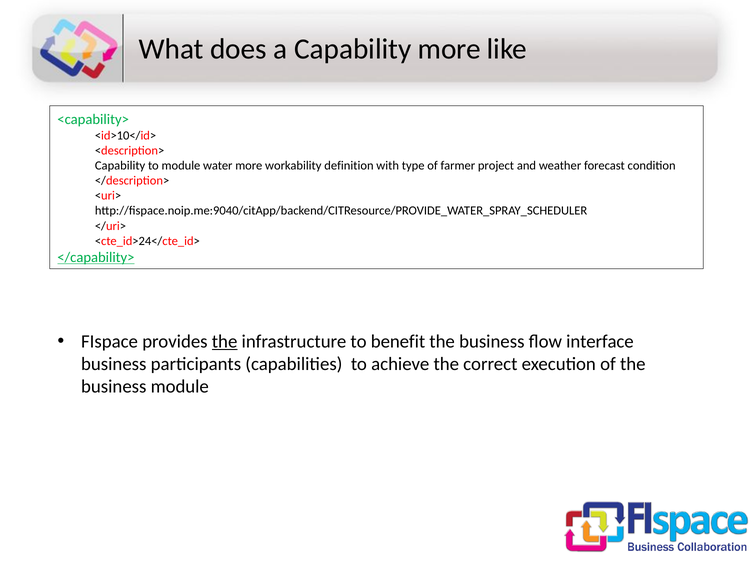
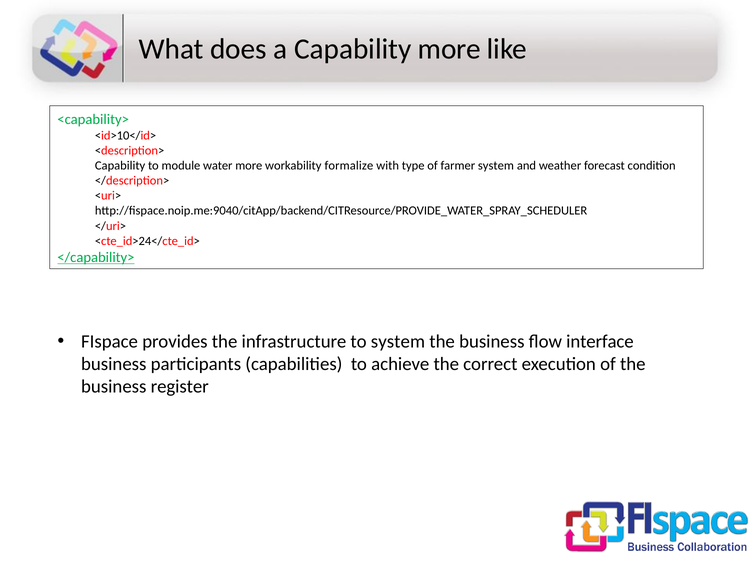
definition: definition -> formalize (349, 166)
farmer project: project -> system (496, 166)
the underline: present -> none (225, 341)
to benefit: benefit -> system (398, 341)
business module: module -> register (180, 386)
